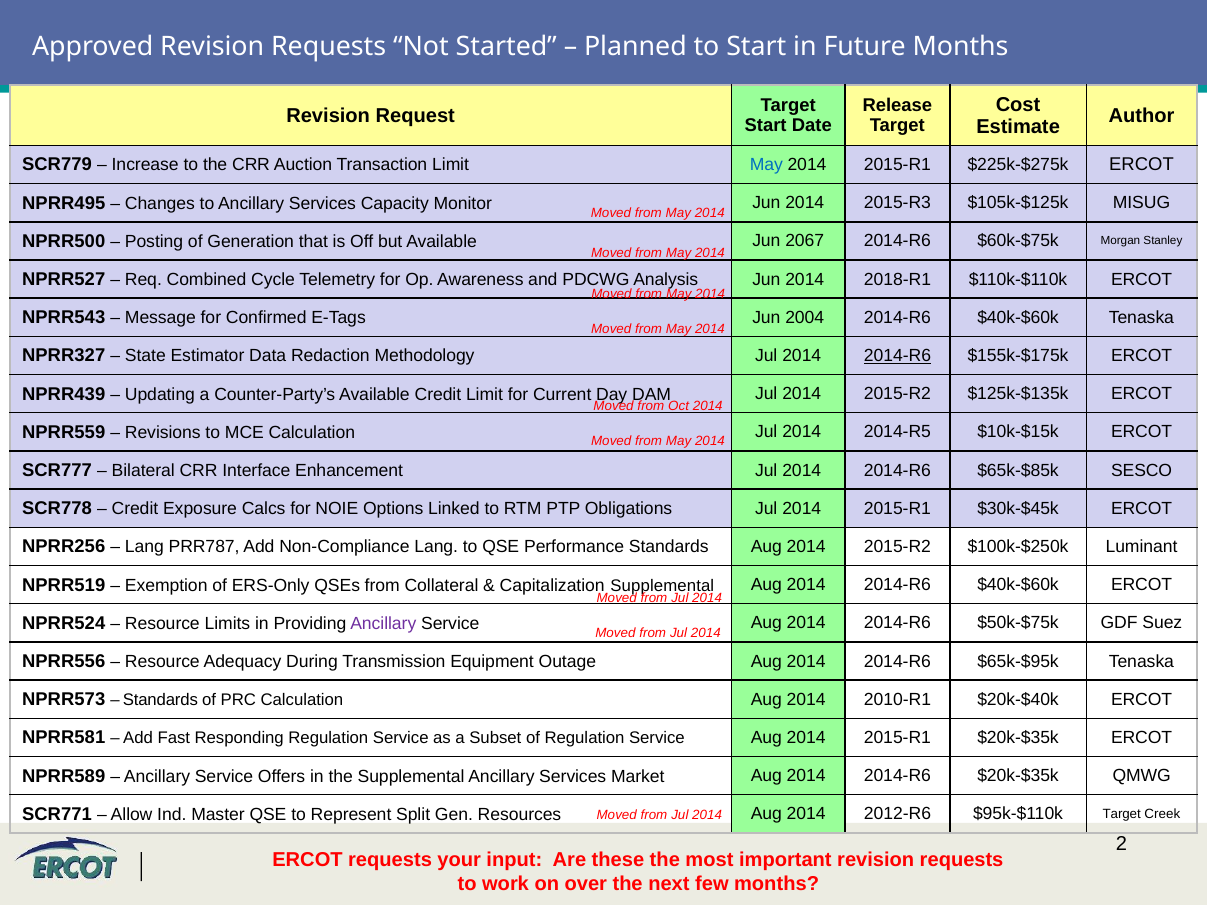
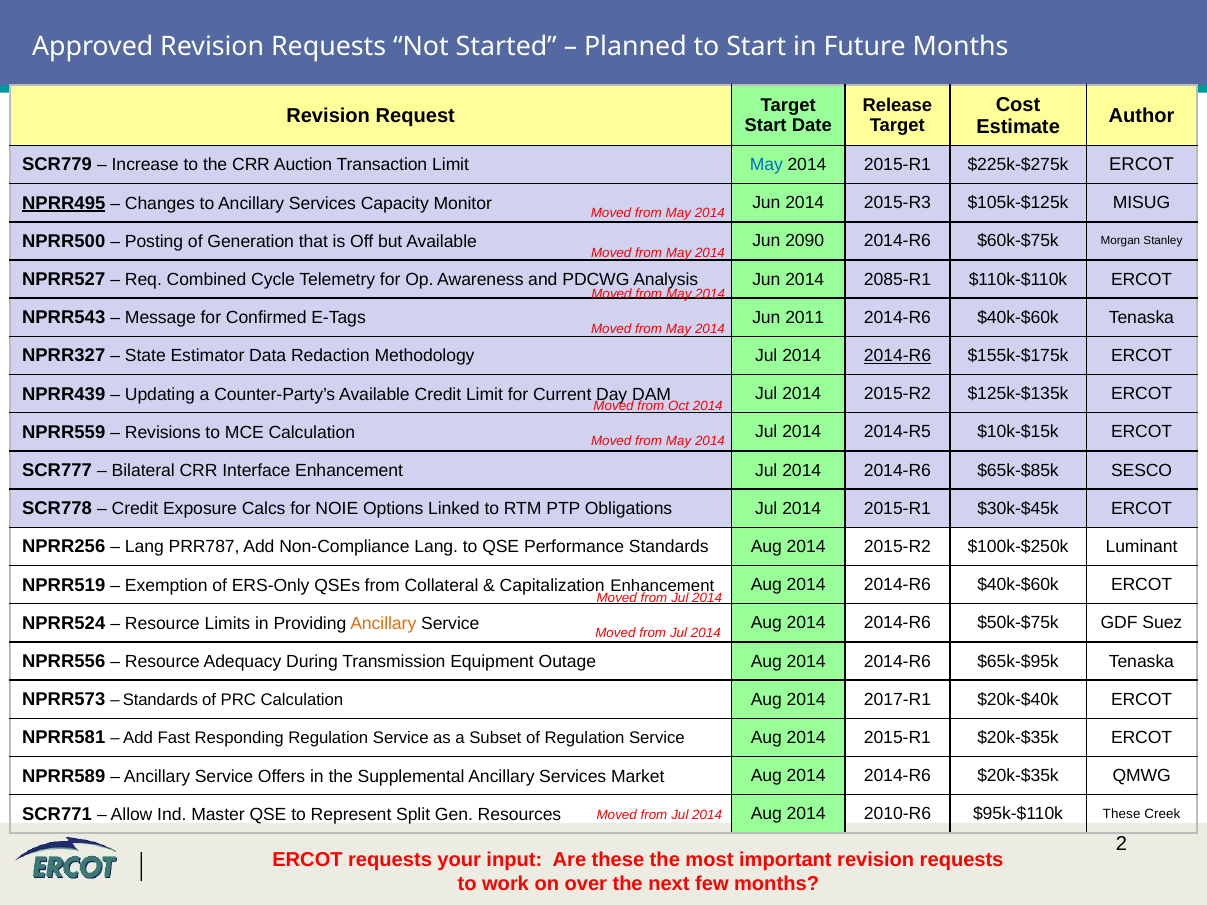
NPRR495 underline: none -> present (64, 203)
2067: 2067 -> 2090 (805, 241)
2018-R1: 2018-R1 -> 2085-R1 (898, 279)
2004: 2004 -> 2011 (805, 318)
Capitalization Supplemental: Supplemental -> Enhancement (662, 586)
Ancillary colour: purple -> orange (383, 624)
2010-R1: 2010-R1 -> 2017-R1 (898, 700)
2012-R6: 2012-R6 -> 2010-R6 (898, 814)
$95k-$110k Target: Target -> These (1122, 814)
